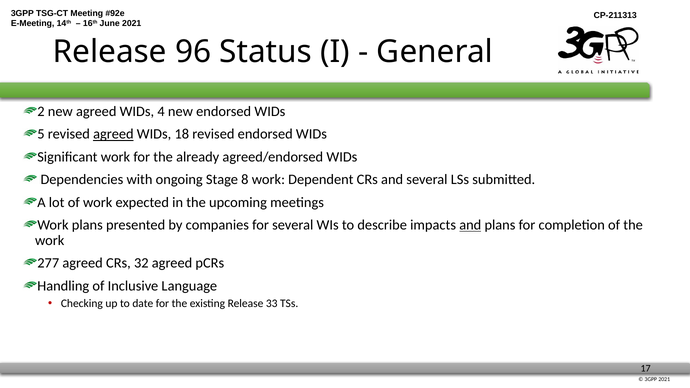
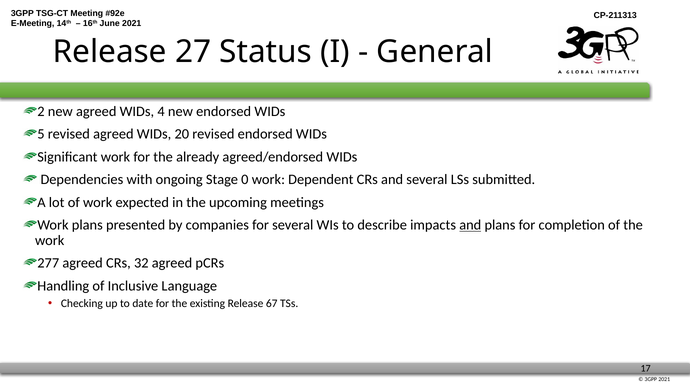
96: 96 -> 27 (193, 52)
agreed underline: present -> none (113, 134)
18: 18 -> 20 (182, 134)
8: 8 -> 0 (245, 180)
33: 33 -> 67 (272, 304)
